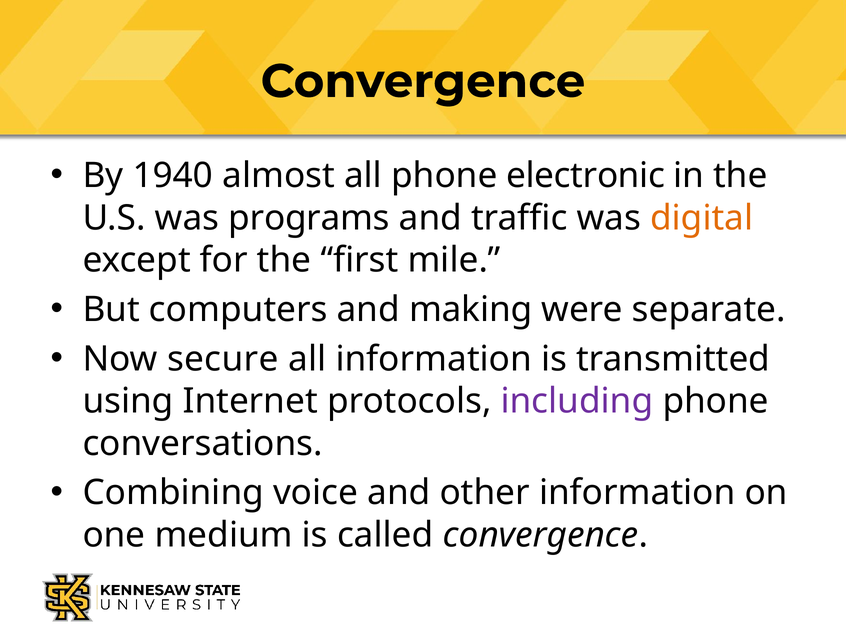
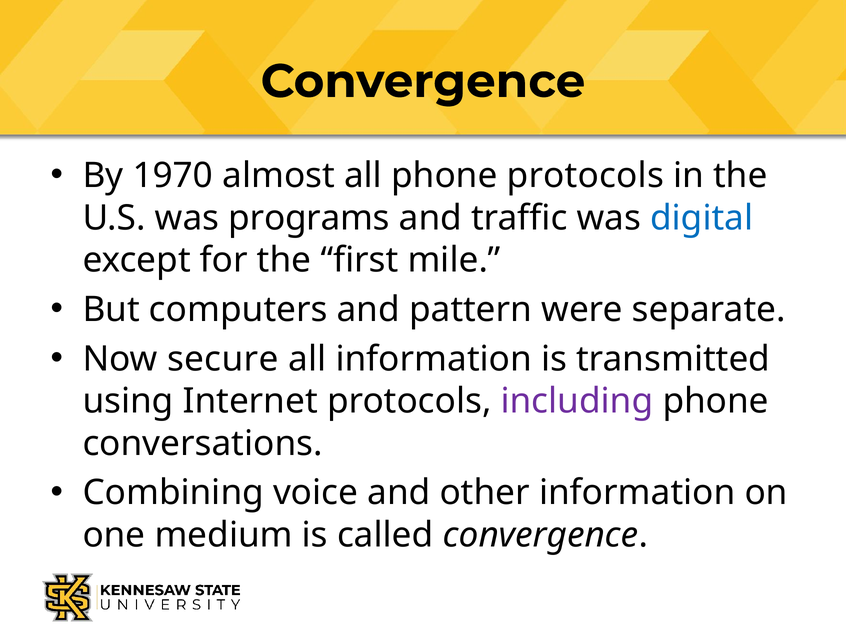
1940: 1940 -> 1970 (173, 176)
phone electronic: electronic -> protocols (585, 176)
digital colour: orange -> blue (702, 218)
making: making -> pattern (471, 310)
